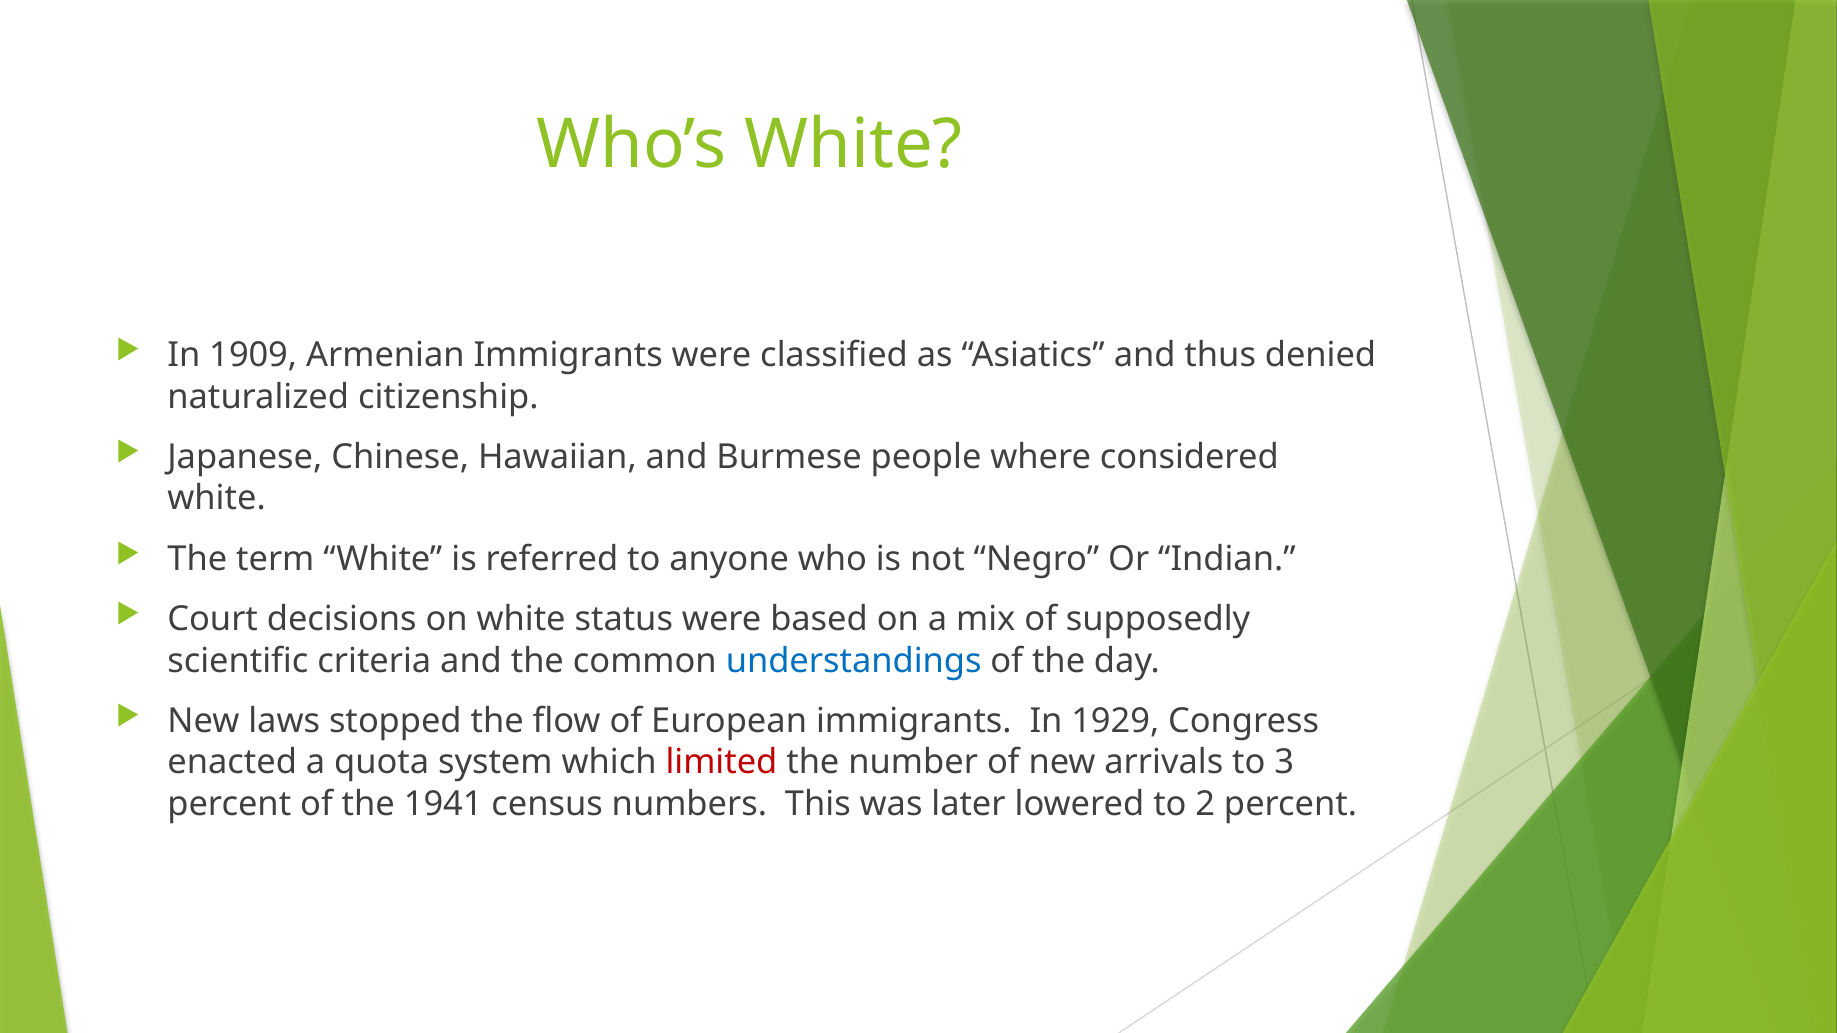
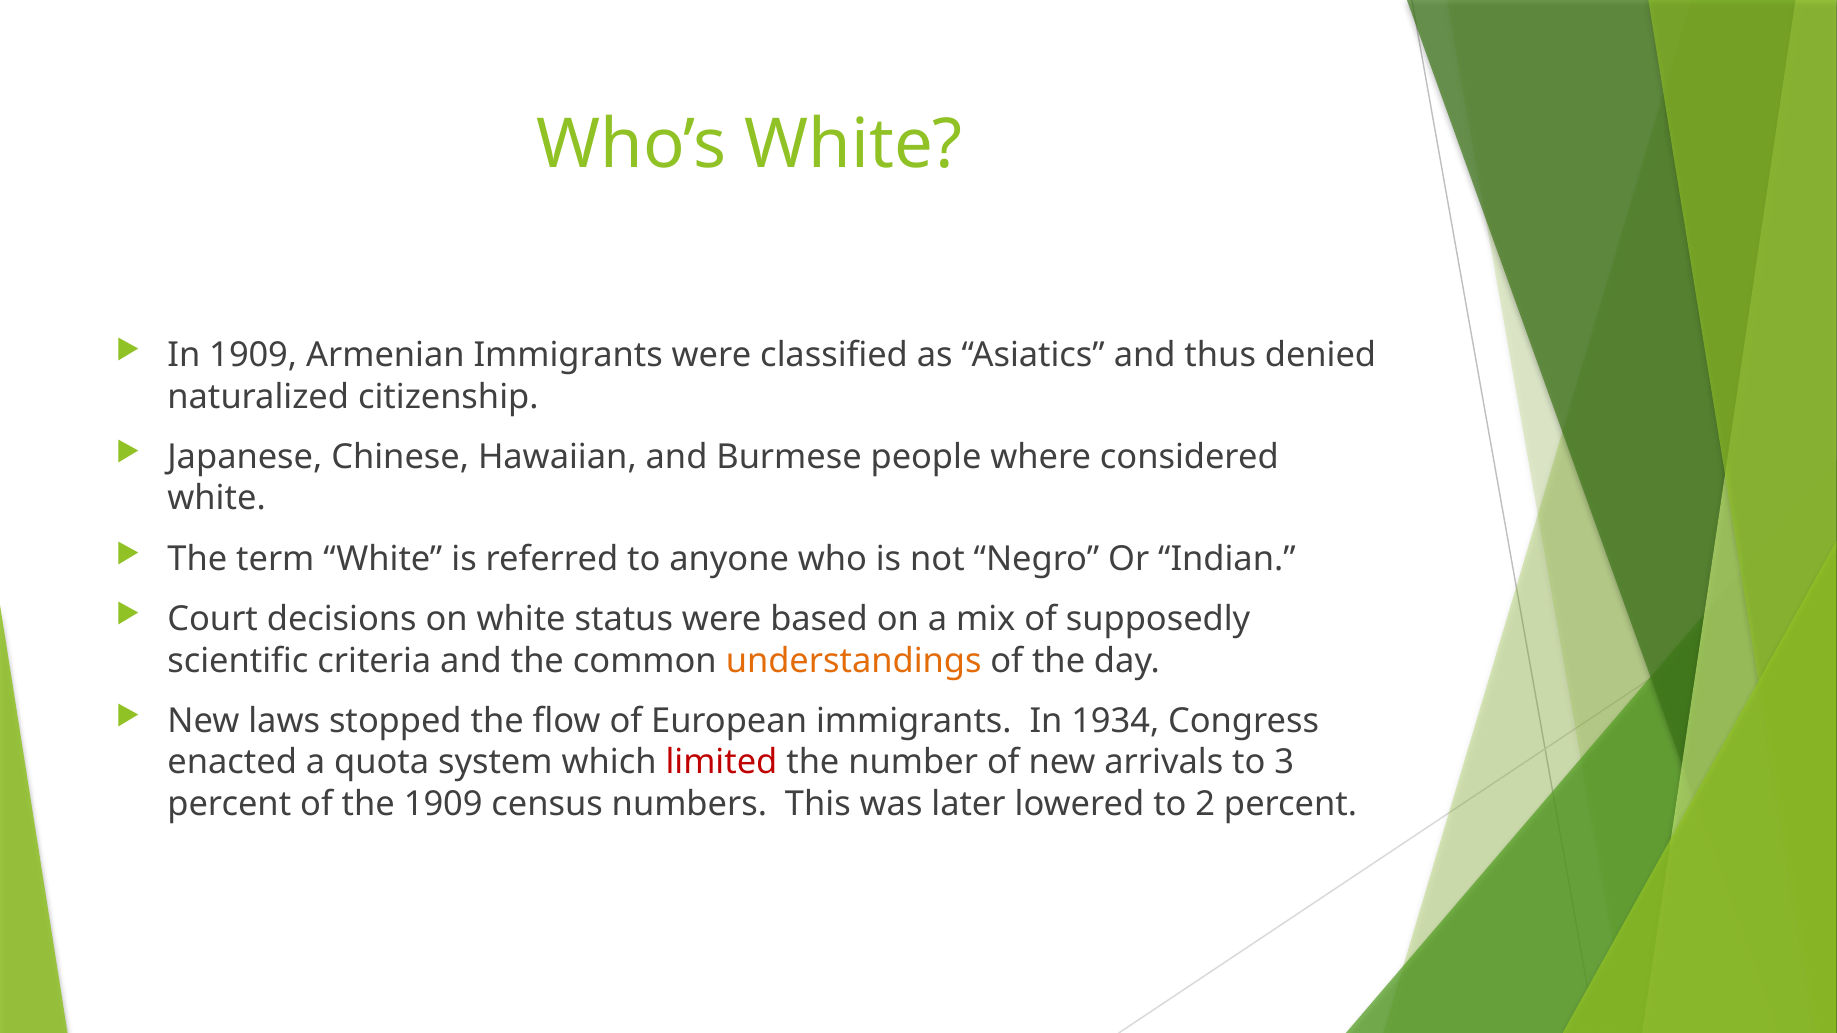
understandings colour: blue -> orange (854, 661)
1929: 1929 -> 1934 (1115, 721)
the 1941: 1941 -> 1909 (443, 804)
